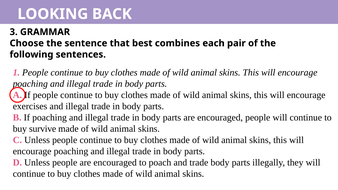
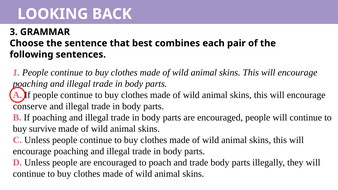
exercises: exercises -> conserve (30, 106)
